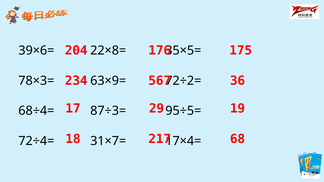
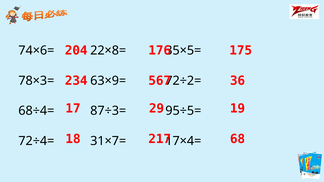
39×6=: 39×6= -> 74×6= (36, 50)
